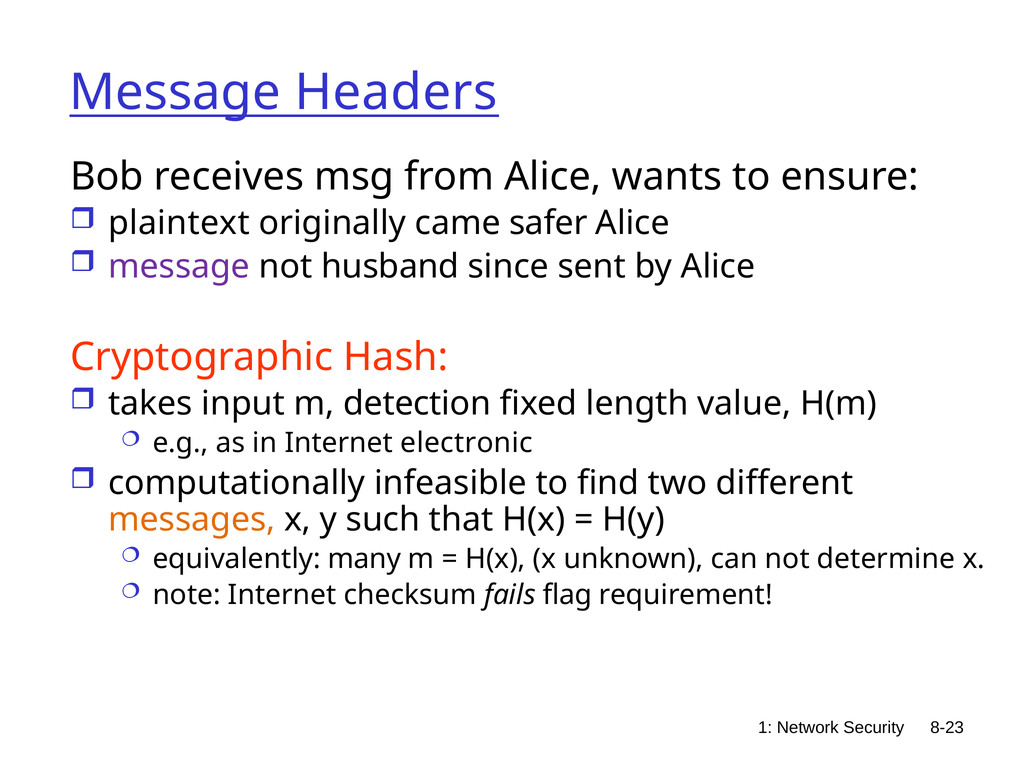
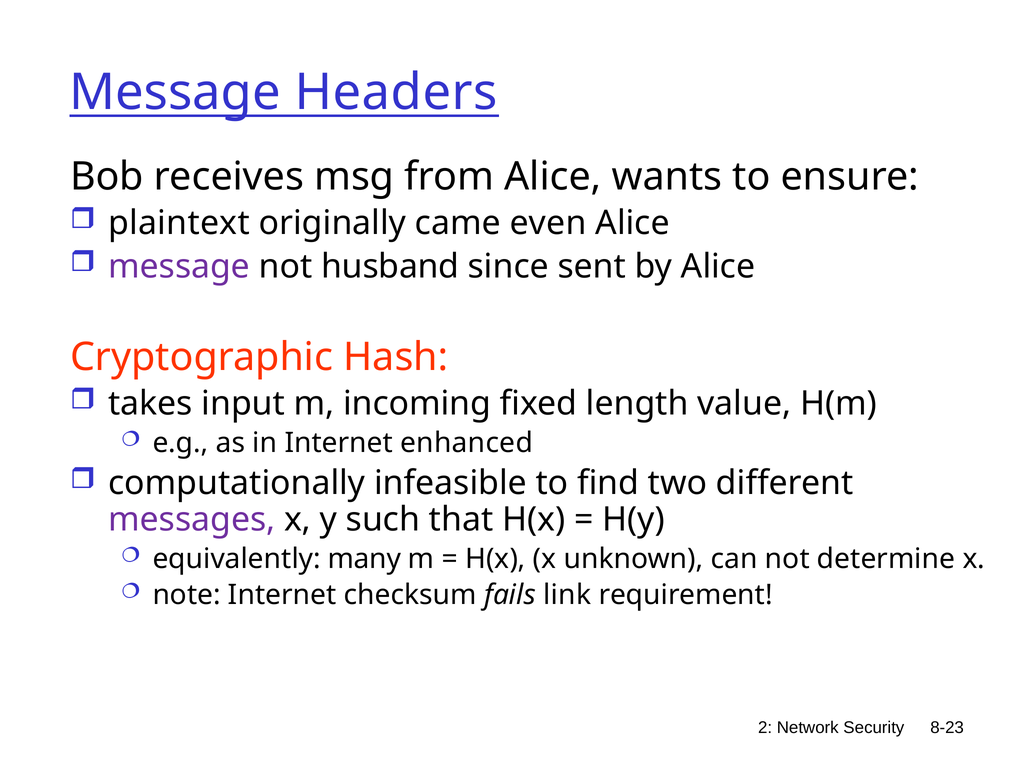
safer: safer -> even (548, 223)
detection: detection -> incoming (417, 403)
electronic: electronic -> enhanced (467, 442)
messages colour: orange -> purple (192, 519)
flag: flag -> link (567, 594)
1: 1 -> 2 (765, 727)
